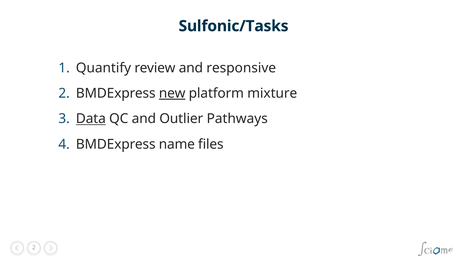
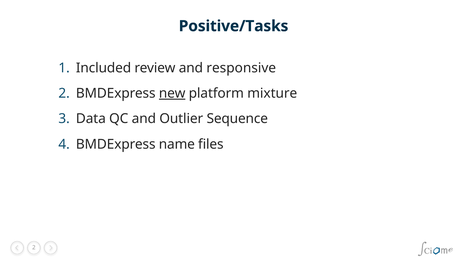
Sulfonic/Tasks: Sulfonic/Tasks -> Positive/Tasks (234, 26)
Quantify: Quantify -> Included (104, 68)
Data underline: present -> none (91, 119)
Pathways: Pathways -> Sequence (237, 119)
